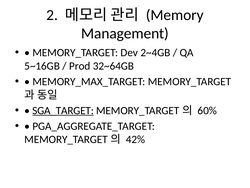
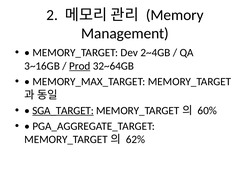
5~16GB: 5~16GB -> 3~16GB (42, 66)
Prod underline: none -> present (80, 66)
42%: 42% -> 62% (135, 139)
